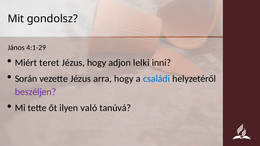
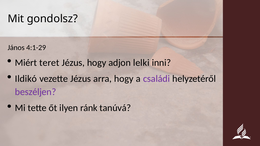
Során: Során -> Ildikó (26, 79)
családi colour: blue -> purple (156, 79)
való: való -> ránk (89, 108)
